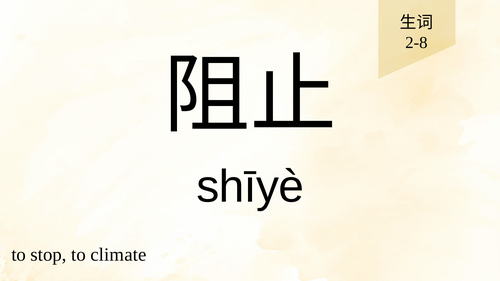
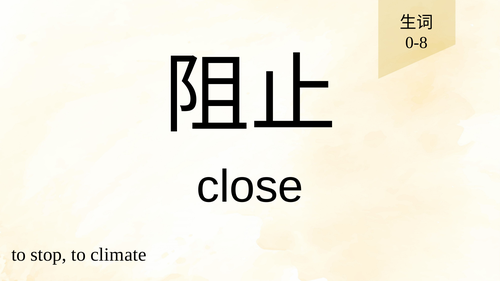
2-8: 2-8 -> 0-8 (416, 43)
shīyè: shīyè -> close (250, 187)
